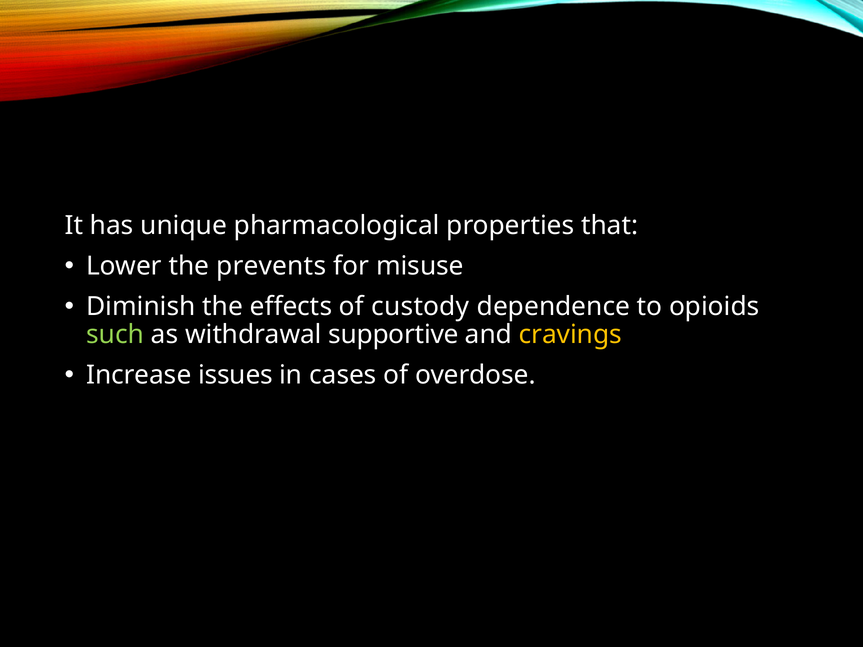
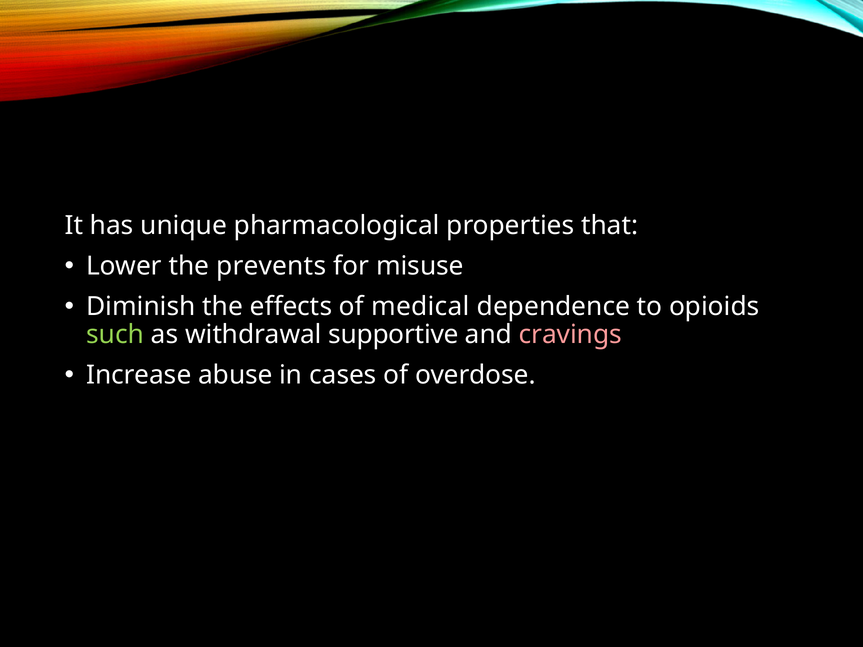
custody: custody -> medical (420, 306)
cravings colour: yellow -> pink (570, 335)
issues: issues -> abuse (235, 375)
